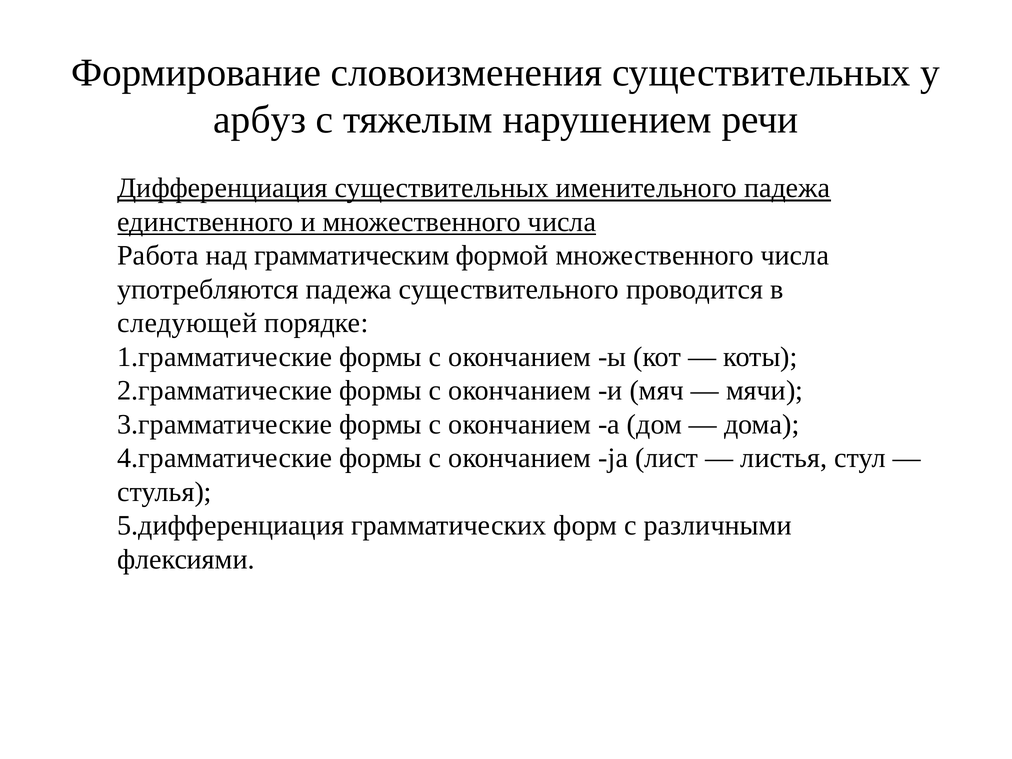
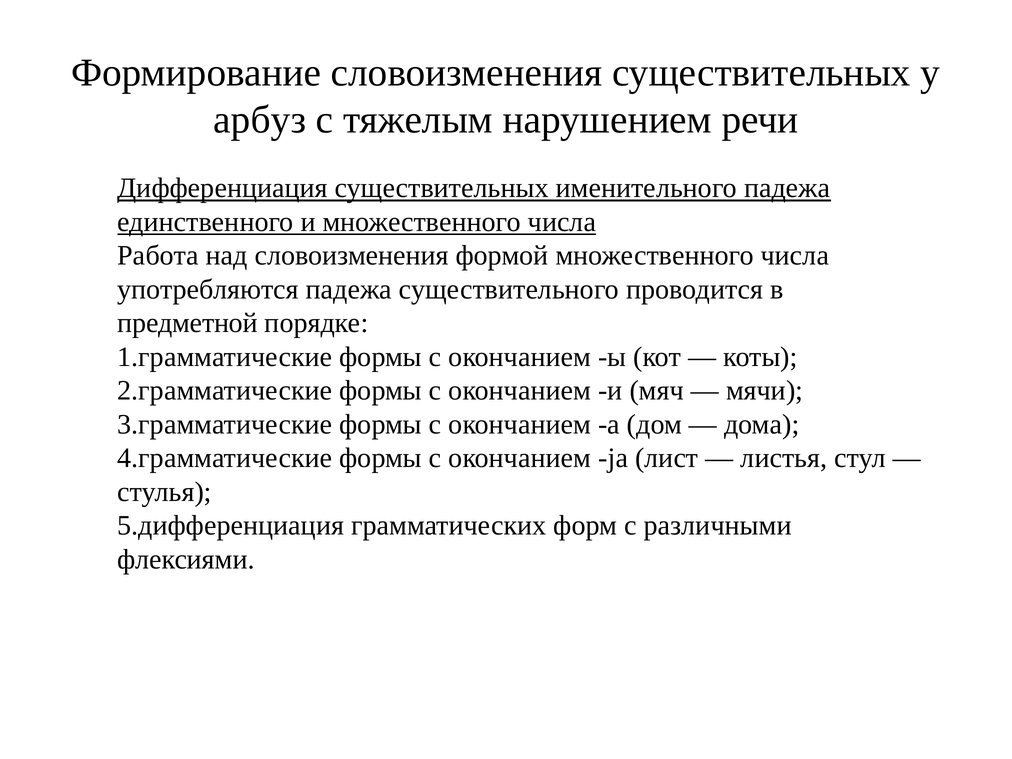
над грамматическим: грамматическим -> словоизменения (352, 256)
следующей: следующей -> предметной (188, 323)
